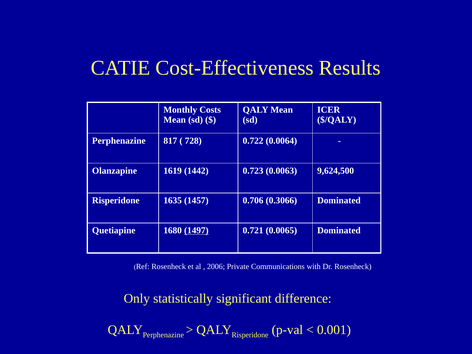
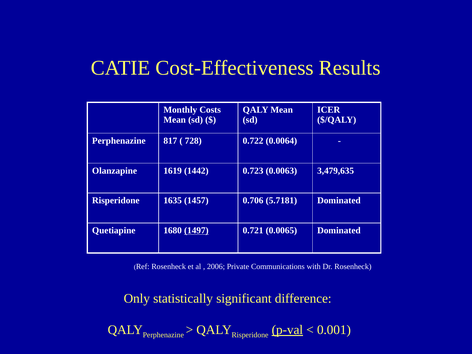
9,624,500: 9,624,500 -> 3,479,635 (336, 171)
0.3066: 0.3066 -> 5.7181 (281, 201)
p-val underline: none -> present (287, 330)
